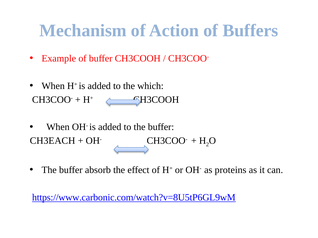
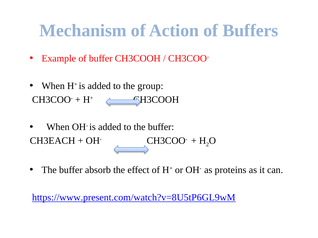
which: which -> group (150, 86)
https://www.carbonic.com/watch?v=8U5tP6GL9wM: https://www.carbonic.com/watch?v=8U5tP6GL9wM -> https://www.present.com/watch?v=8U5tP6GL9wM (134, 198)
